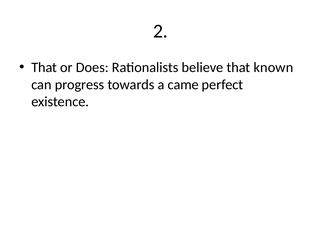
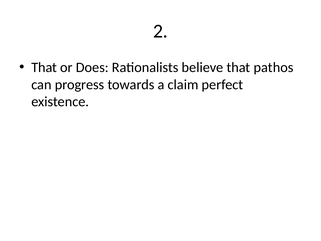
known: known -> pathos (273, 67)
came: came -> claim (183, 84)
